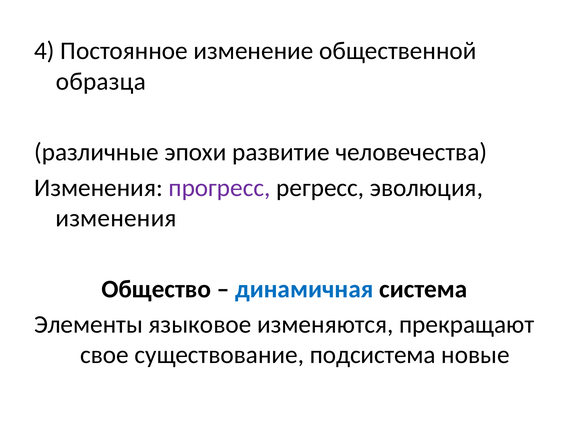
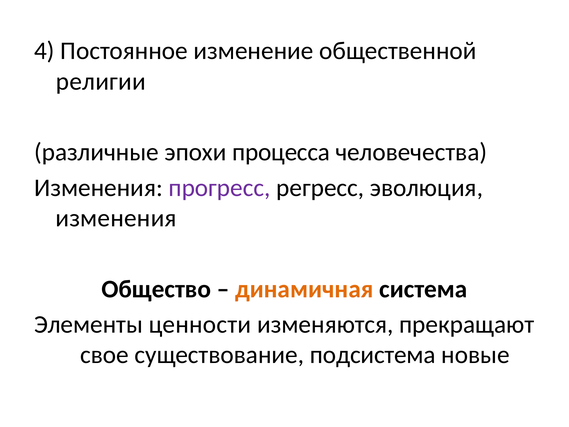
образца: образца -> религии (101, 81)
развитие: развитие -> процесса (281, 152)
динамичная colour: blue -> orange (304, 289)
языковое: языковое -> ценности (200, 324)
